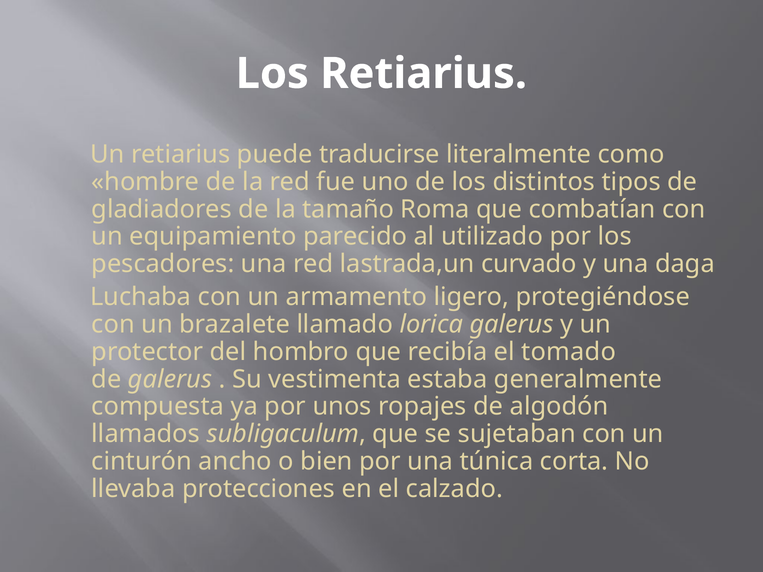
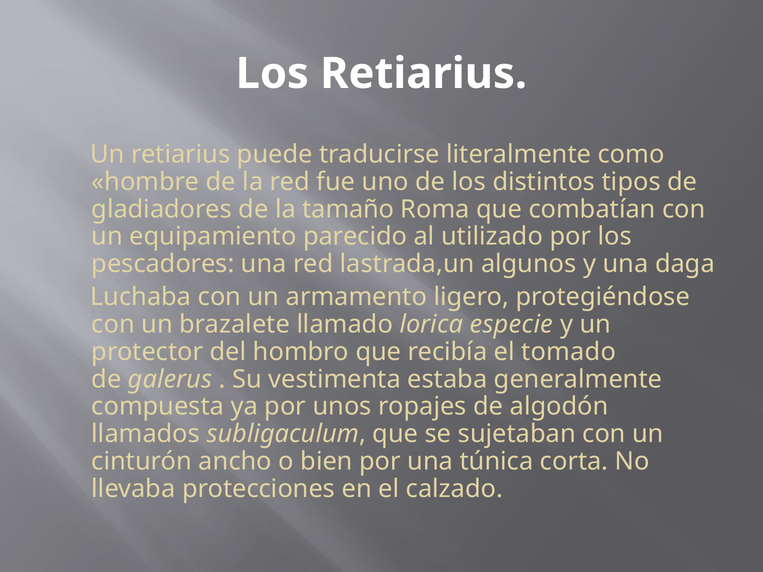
curvado: curvado -> algunos (529, 264)
lorica galerus: galerus -> especie (511, 324)
